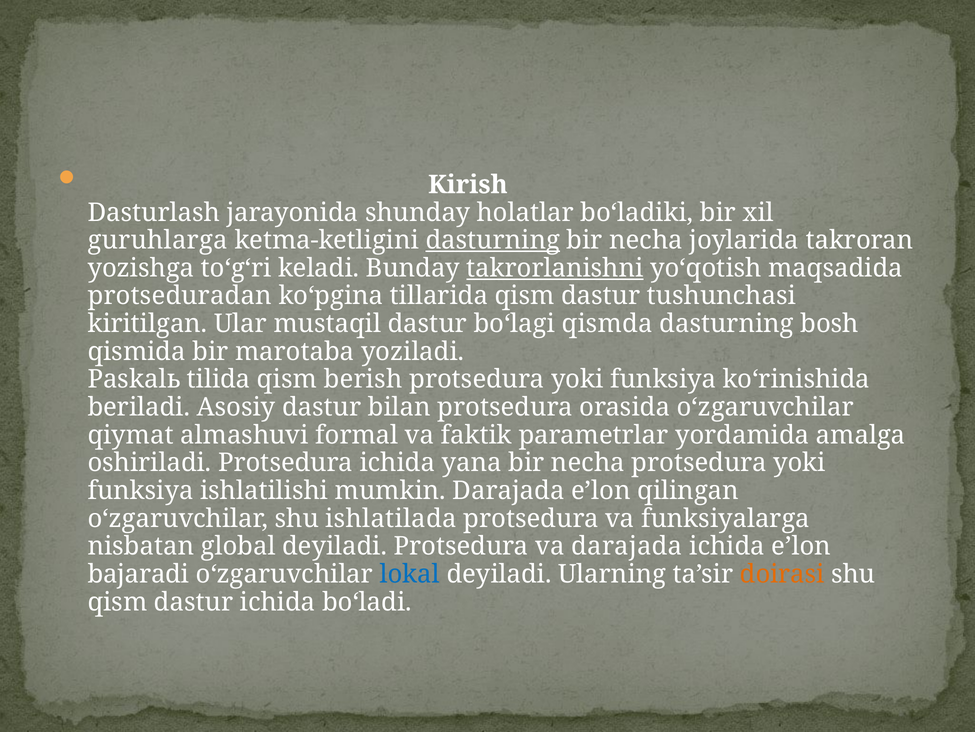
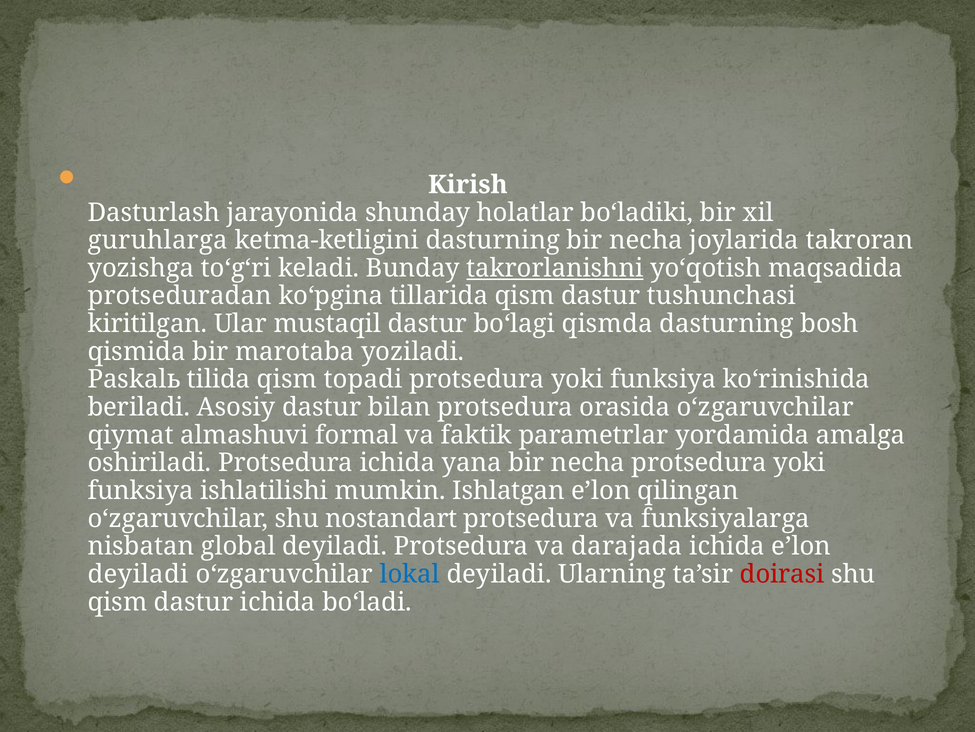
dasturning underline: present -> none (493, 240)
berish: berish -> topadi (363, 379)
mumkin Darajada: Darajada -> Ishlatgan (509, 490)
ishlatilada: ishlatilada -> nostandart (391, 518)
bajaradi: bajaradi -> deyiladi (138, 574)
doirasi colour: orange -> red (782, 574)
